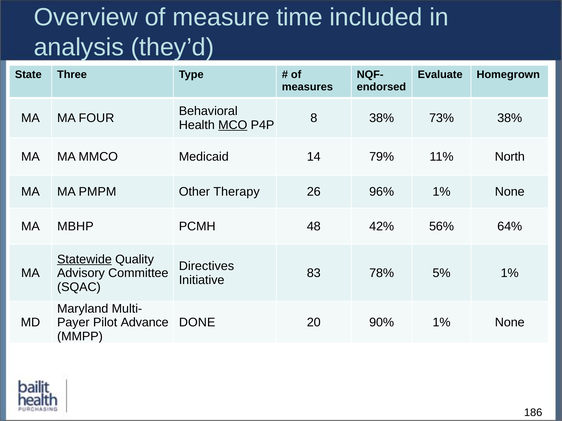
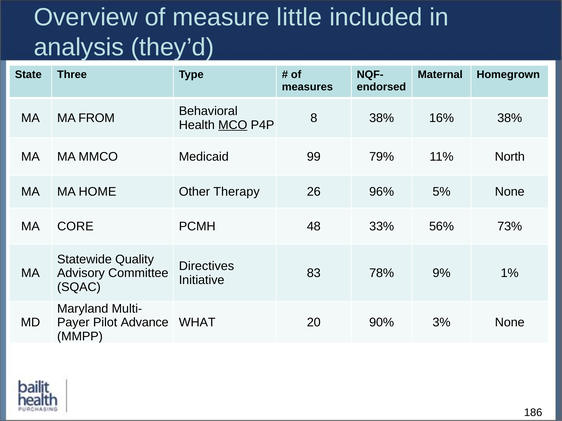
time: time -> little (299, 17)
Evaluate: Evaluate -> Maternal (440, 75)
FOUR: FOUR -> FROM (97, 118)
73%: 73% -> 16% (442, 118)
14: 14 -> 99 (314, 157)
PMPM: PMPM -> HOME (97, 192)
96% 1%: 1% -> 5% (442, 192)
MBHP: MBHP -> CORE (75, 227)
42%: 42% -> 33% (382, 227)
64%: 64% -> 73% (510, 227)
Statewide underline: present -> none (84, 260)
5%: 5% -> 9% (442, 273)
DONE: DONE -> WHAT (197, 323)
90% 1%: 1% -> 3% (442, 323)
